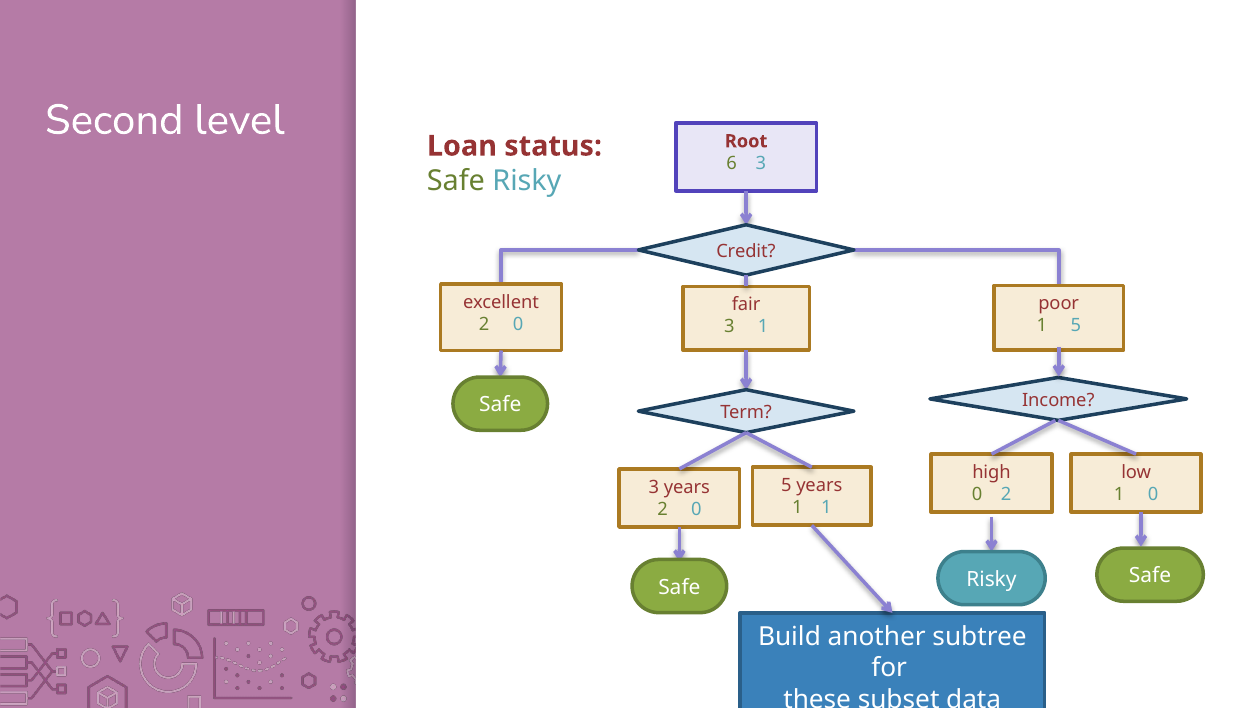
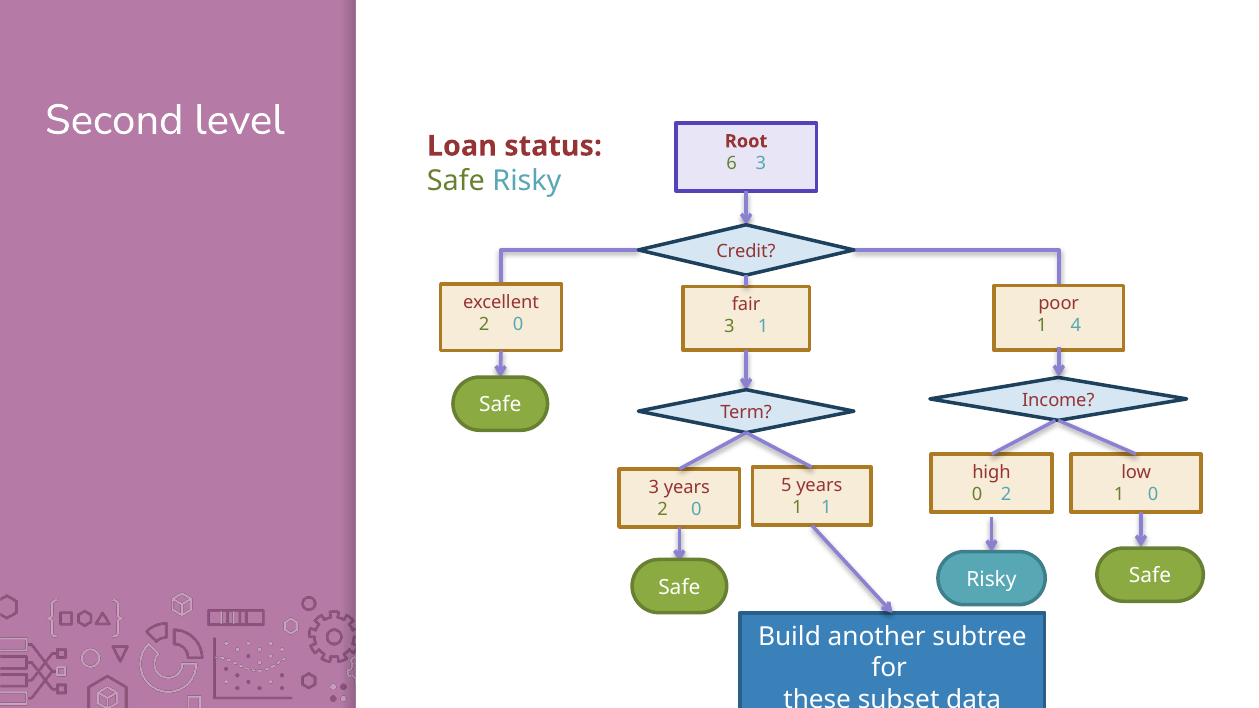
1 5: 5 -> 4 (1076, 326)
